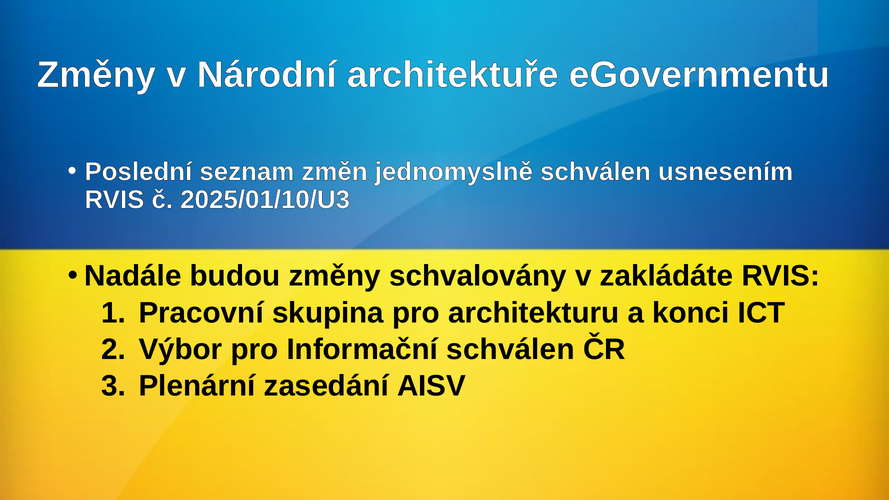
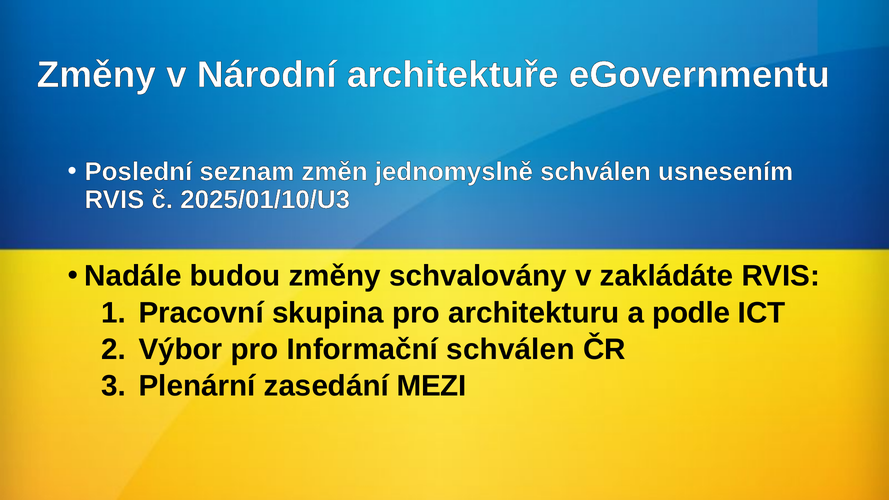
konci: konci -> podle (691, 313)
AISV: AISV -> MEZI (432, 386)
